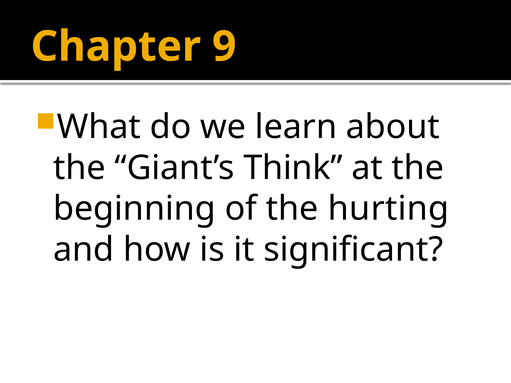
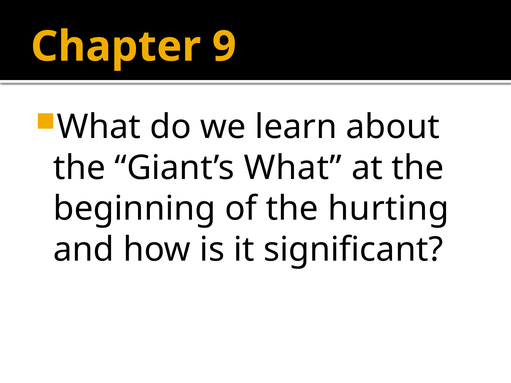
Giant’s Think: Think -> What (293, 168)
